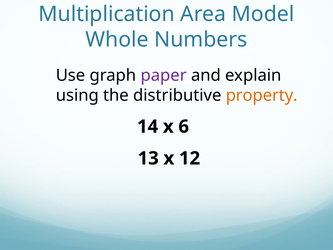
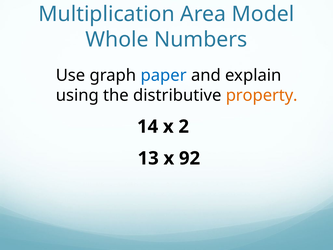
paper colour: purple -> blue (164, 75)
6: 6 -> 2 (184, 126)
12: 12 -> 92 (190, 158)
